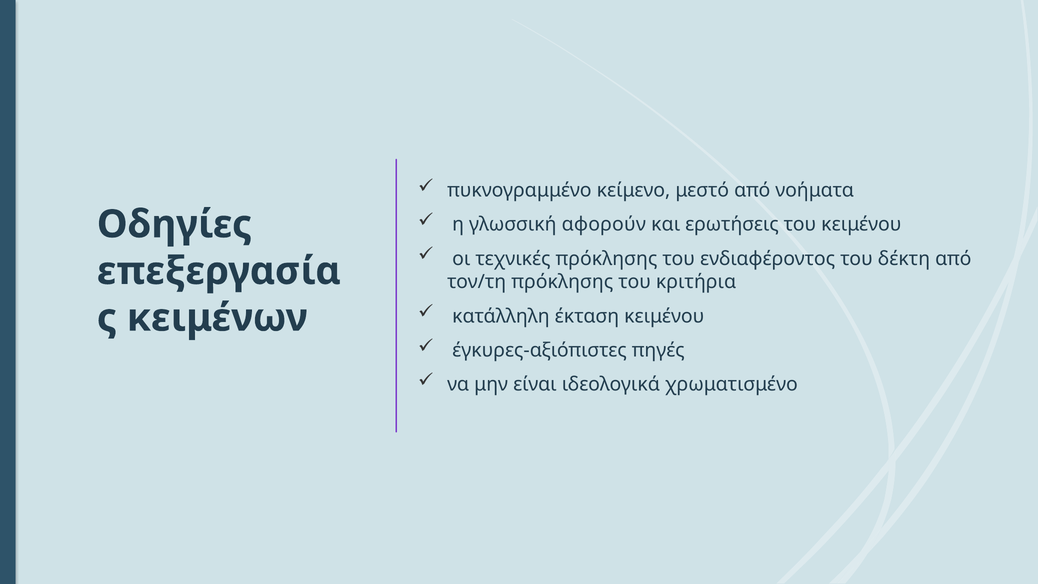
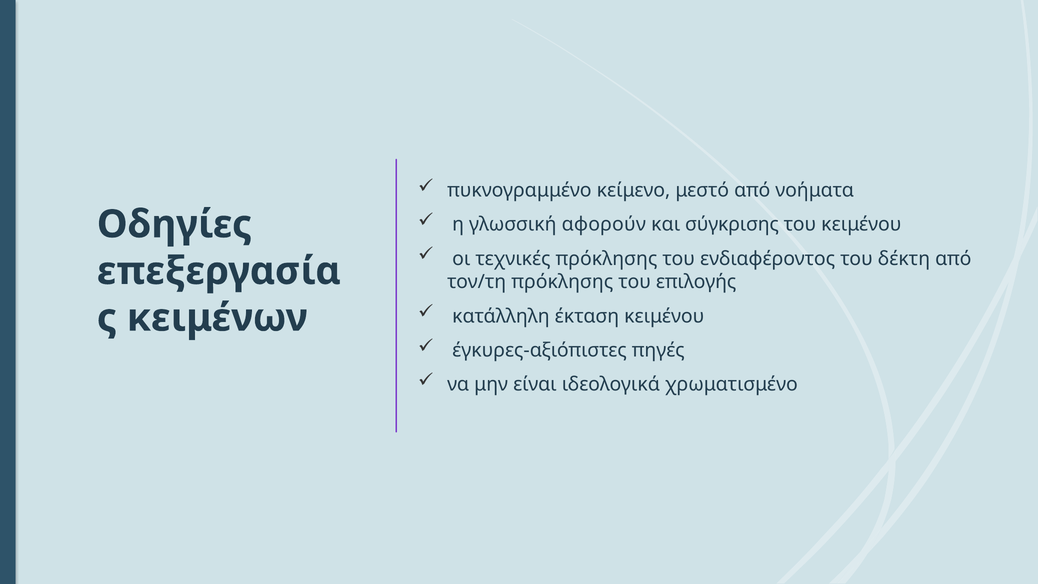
ερωτήσεις: ερωτήσεις -> σύγκρισης (732, 224)
κριτήρια: κριτήρια -> επιλογής (696, 282)
